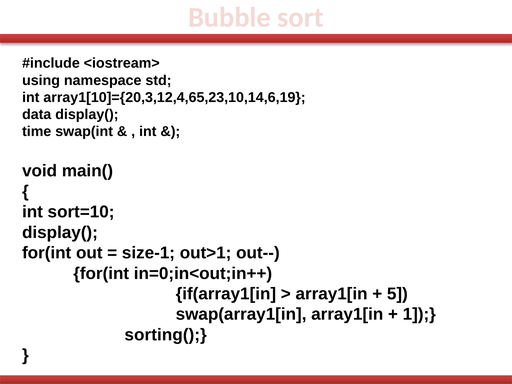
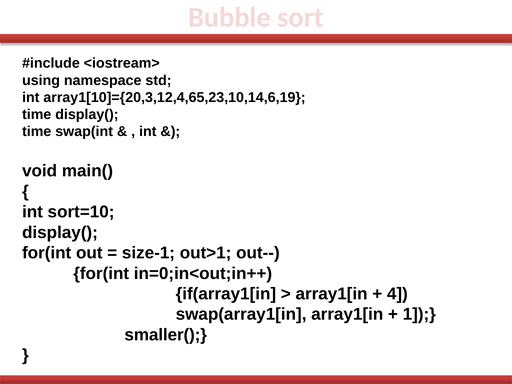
data: data -> time (37, 114)
5: 5 -> 4 (397, 294)
sorting(: sorting( -> smaller( (166, 335)
